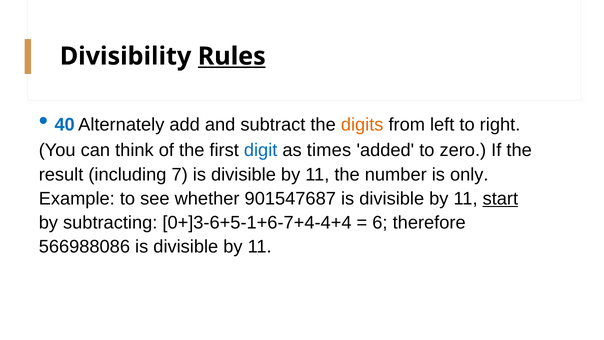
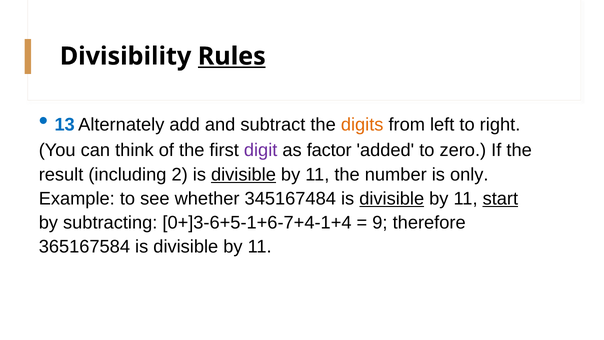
40: 40 -> 13 (65, 125)
digit colour: blue -> purple (261, 150)
times: times -> factor (329, 150)
7: 7 -> 2 (180, 174)
divisible underline: none -> present (243, 174)
901547687: 901547687 -> 345167484 (290, 199)
divisible underline: none -> present (392, 199)
0+]3-6+5-1+6-7+4-4+4: 0+]3-6+5-1+6-7+4-4+4 -> 0+]3-6+5-1+6-7+4-1+4 (257, 223)
6: 6 -> 9 (380, 223)
566988086: 566988086 -> 365167584 (84, 247)
